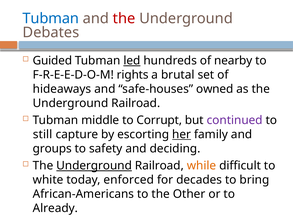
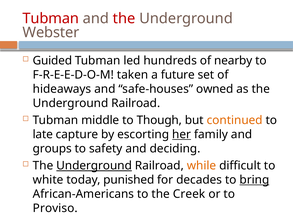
Tubman colour: blue -> red (51, 18)
Debates: Debates -> Webster (51, 32)
led underline: present -> none (132, 61)
rights: rights -> taken (133, 75)
brutal: brutal -> future (178, 75)
Corrupt: Corrupt -> Though (159, 120)
continued colour: purple -> orange (235, 120)
still: still -> late (43, 134)
enforced: enforced -> punished (129, 180)
bring underline: none -> present (254, 180)
Other: Other -> Creek (189, 194)
Already: Already -> Proviso (55, 208)
